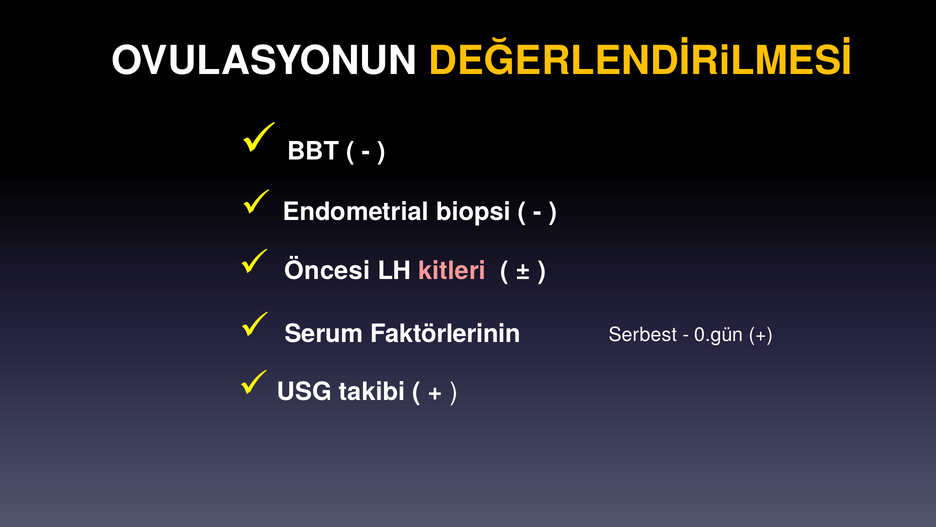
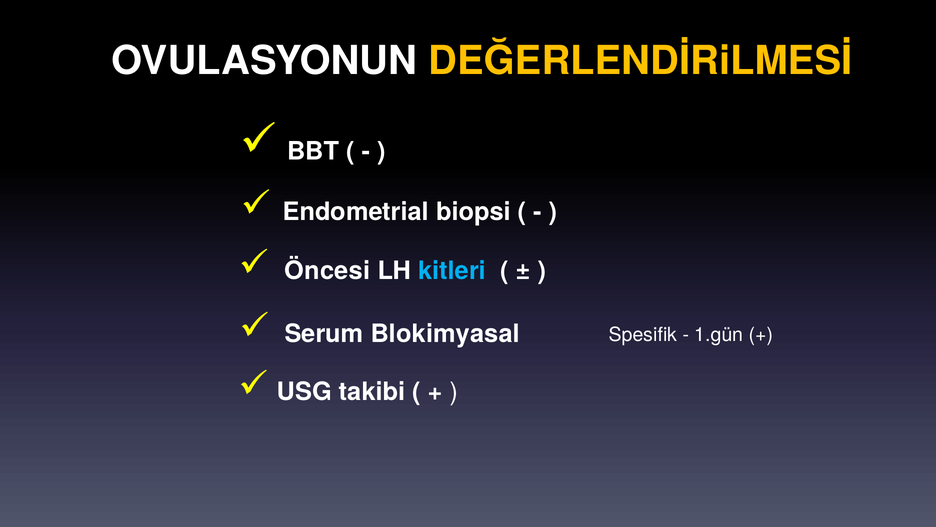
kitleri colour: pink -> light blue (452, 271)
Faktörlerinin: Faktörlerinin -> Blokimyasal (445, 333)
Serbest: Serbest -> Spesifik (643, 335)
0.gün: 0.gün -> 1.gün (719, 335)
